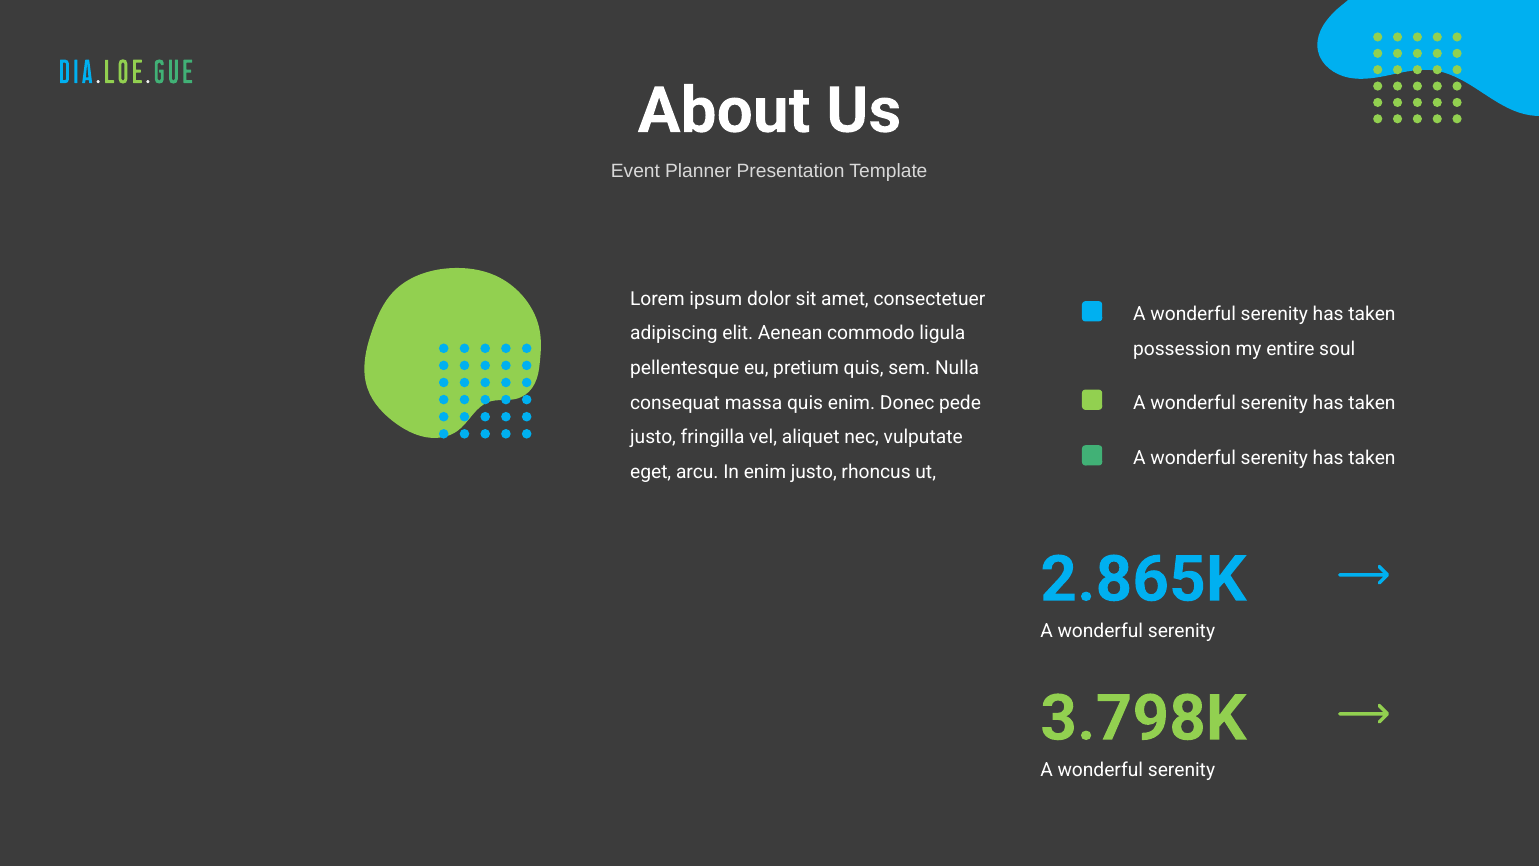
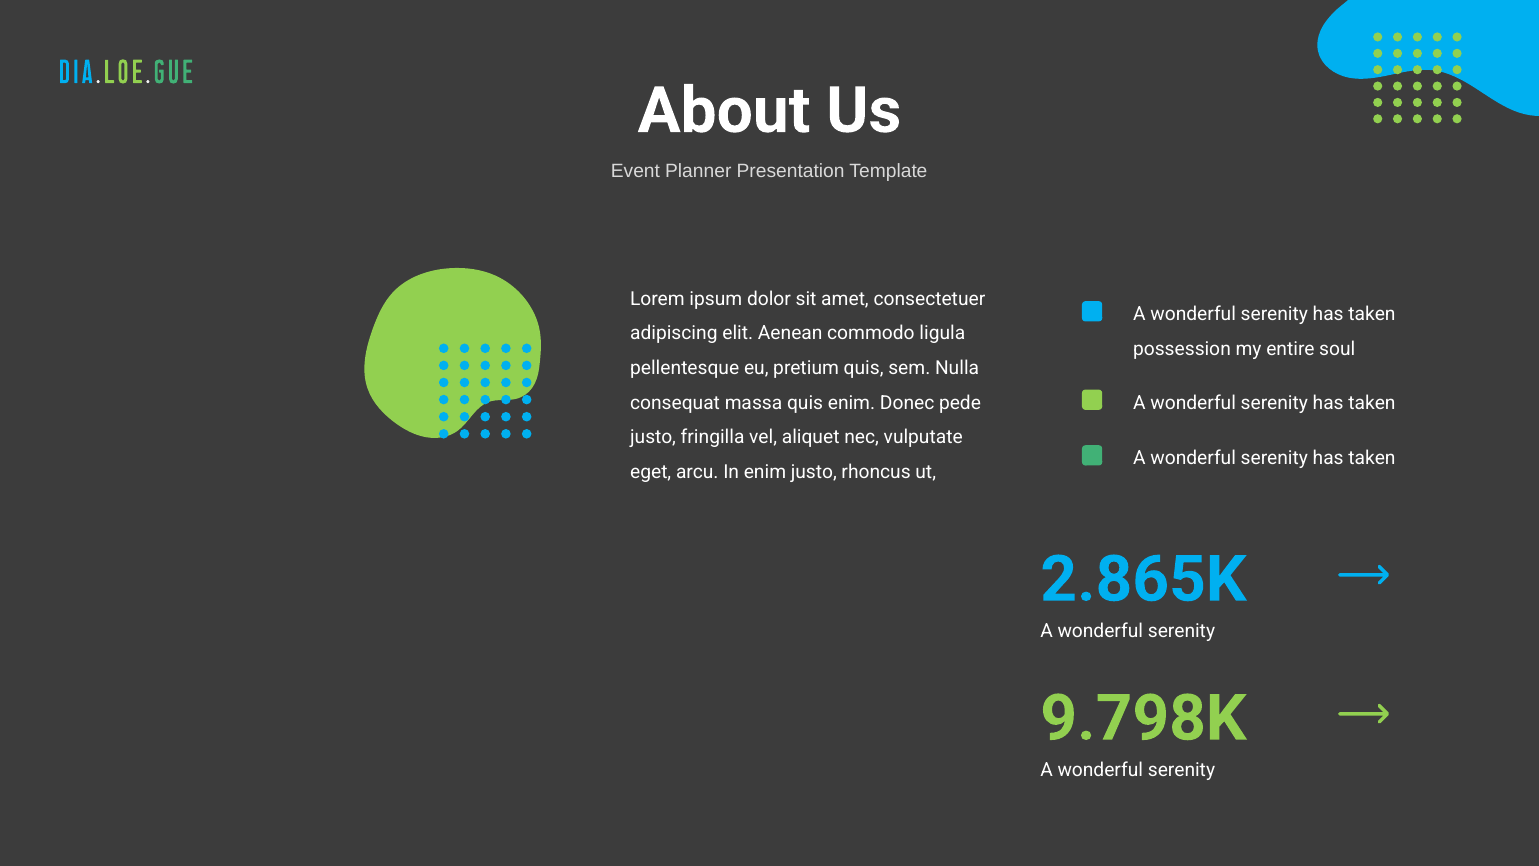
3.798K: 3.798K -> 9.798K (1143, 718)
